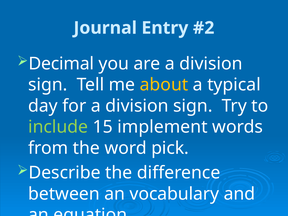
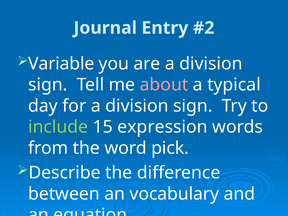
Decimal: Decimal -> Variable (61, 64)
about colour: yellow -> pink (164, 85)
implement: implement -> expression (162, 127)
